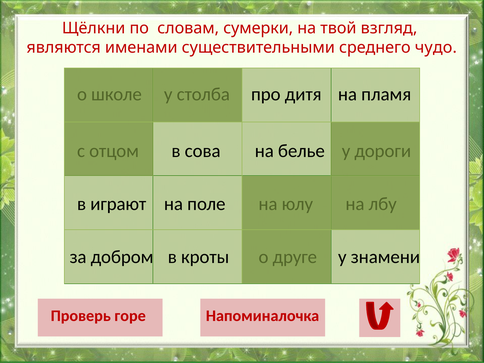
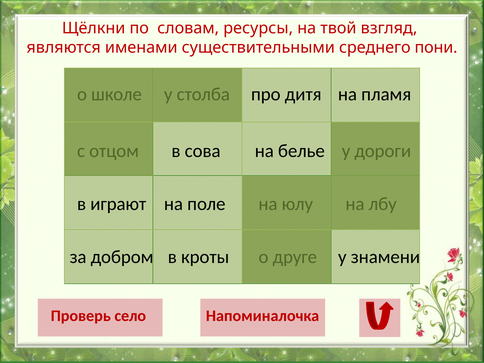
сумерки: сумерки -> ресурсы (258, 28)
чудо: чудо -> пони (436, 48)
горе: горе -> село (130, 316)
